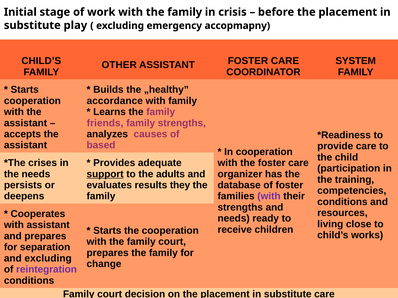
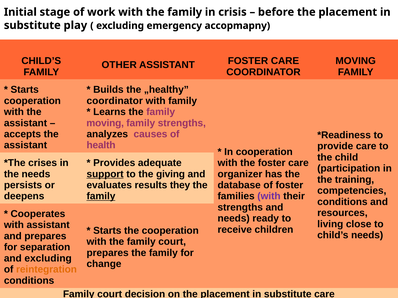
SYSTEM: SYSTEM -> MOVING (356, 61)
accordance: accordance -> coordinator (115, 101)
friends: friends -> moving (105, 123)
based: based -> health (101, 145)
adults: adults -> giving (171, 174)
family underline: none -> present (101, 197)
child’s works: works -> needs (367, 236)
reintegration colour: purple -> orange (46, 270)
